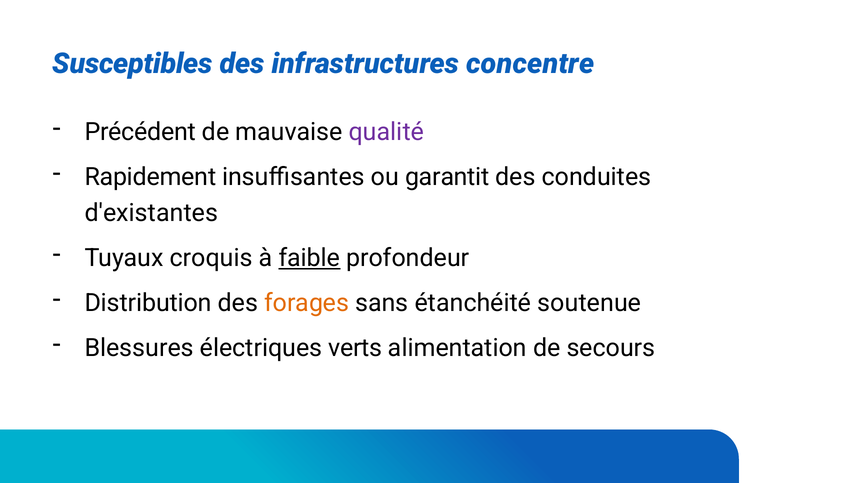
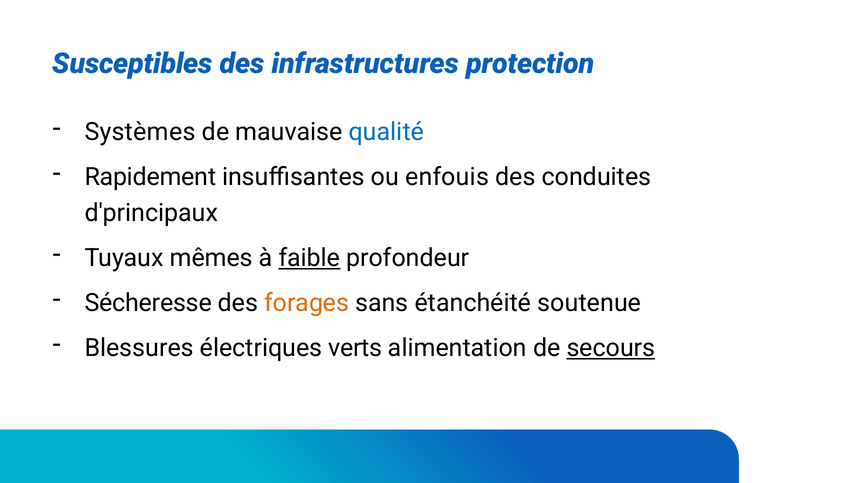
concentre: concentre -> protection (530, 64)
Précédent: Précédent -> Systèmes (140, 132)
qualité colour: purple -> blue (386, 132)
garantit: garantit -> enfouis (447, 177)
d'existantes: d'existantes -> d'principaux (151, 213)
croquis: croquis -> mêmes (211, 258)
Distribution: Distribution -> Sécheresse (148, 303)
secours underline: none -> present (611, 348)
